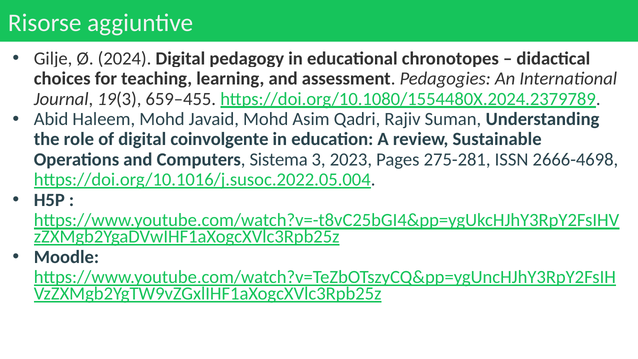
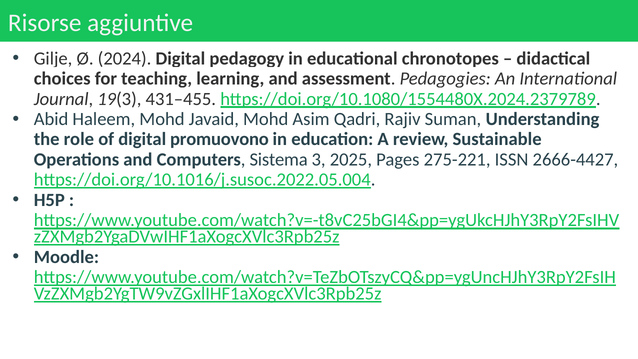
659–455: 659–455 -> 431–455 (181, 99)
coinvolgente: coinvolgente -> promuovono (219, 139)
2023: 2023 -> 2025 (351, 159)
275-281: 275-281 -> 275-221 (457, 159)
2666-4698: 2666-4698 -> 2666-4427 (575, 159)
